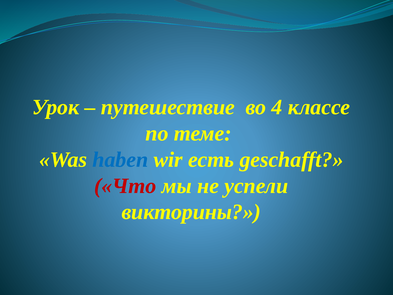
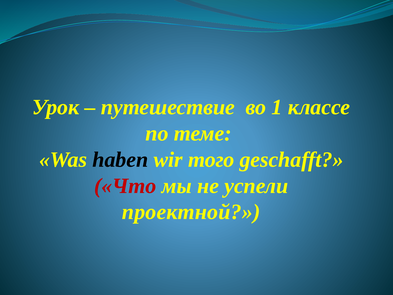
4: 4 -> 1 (277, 107)
haben colour: blue -> black (120, 159)
есть: есть -> того (211, 159)
викторины: викторины -> проектной (191, 212)
